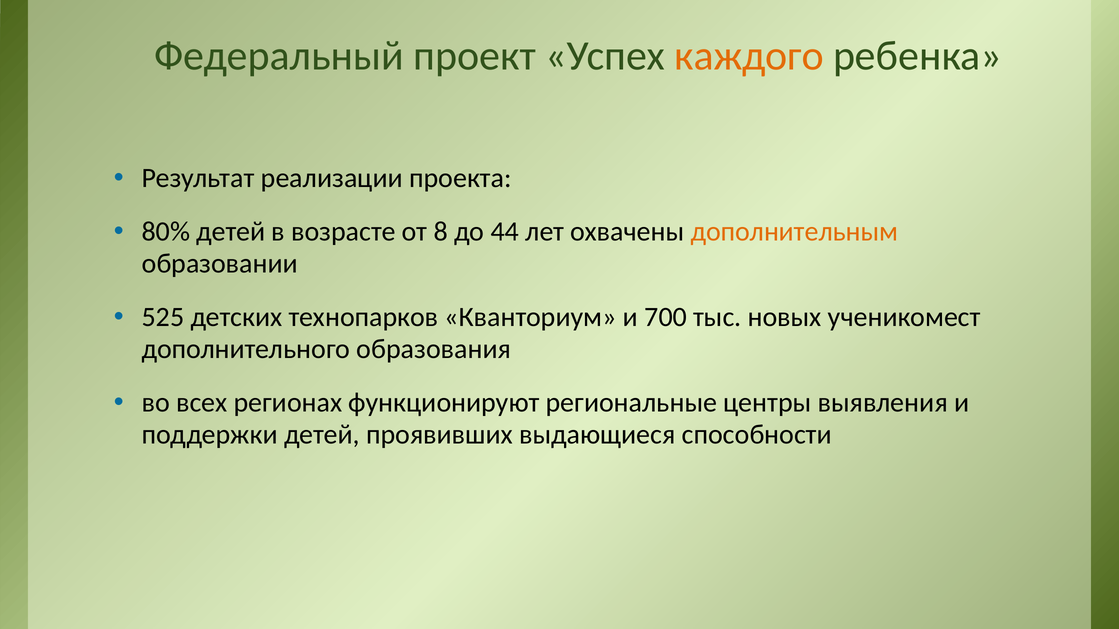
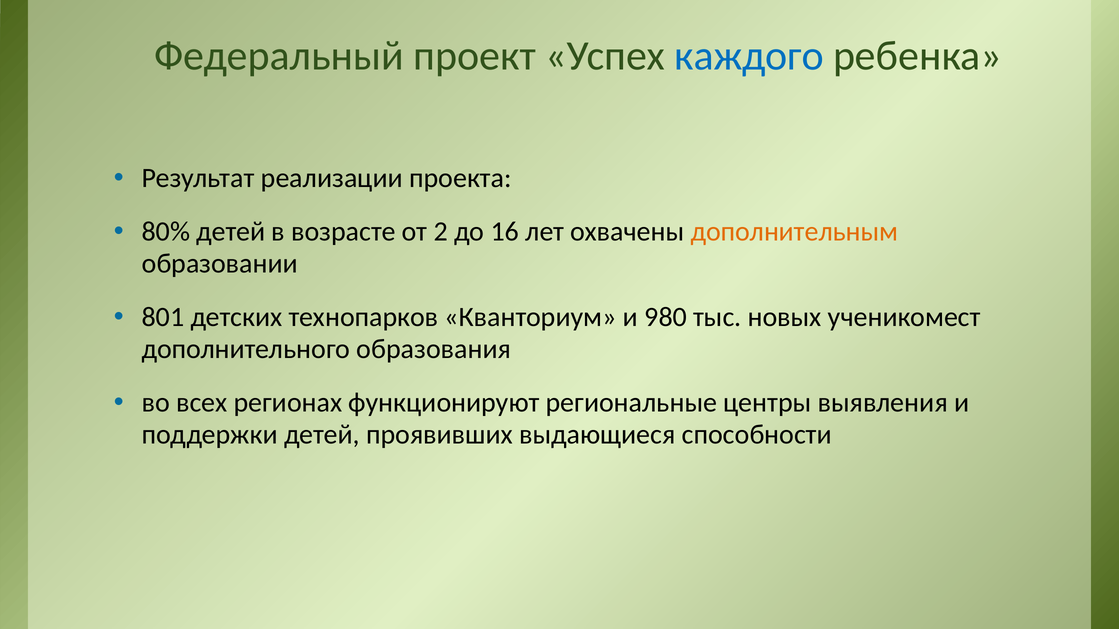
каждого colour: orange -> blue (749, 56)
8: 8 -> 2 (441, 232)
44: 44 -> 16 (505, 232)
525: 525 -> 801 (163, 317)
700: 700 -> 980 (666, 317)
